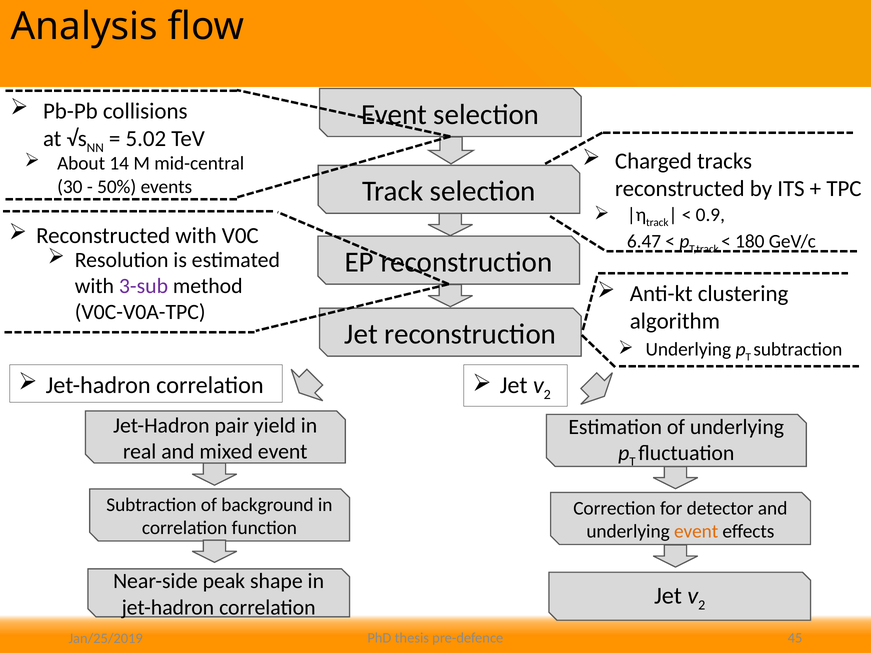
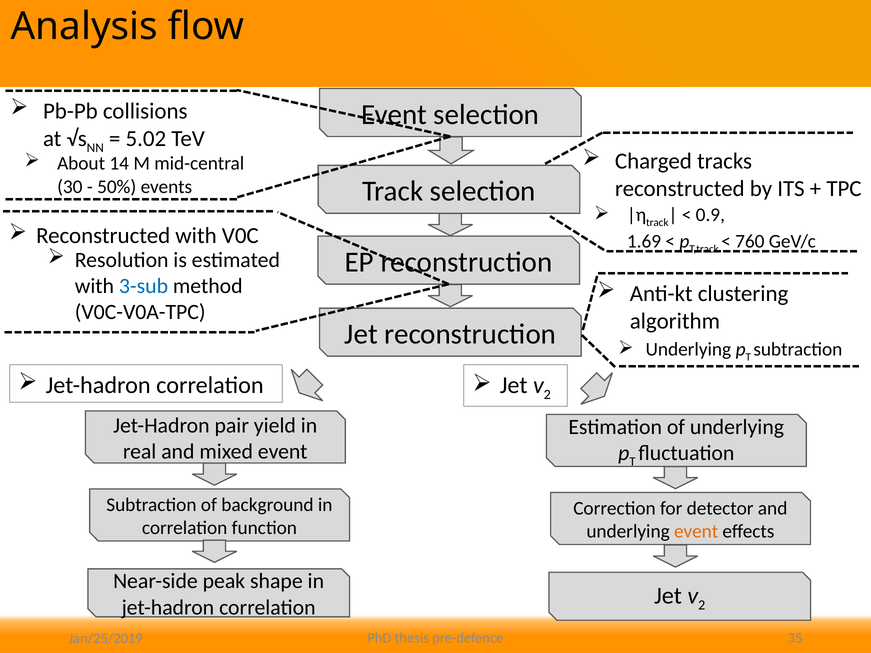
6.47: 6.47 -> 1.69 (644, 242)
180: 180 -> 760 (750, 242)
3-sub colour: purple -> blue (144, 286)
45: 45 -> 35 (795, 638)
